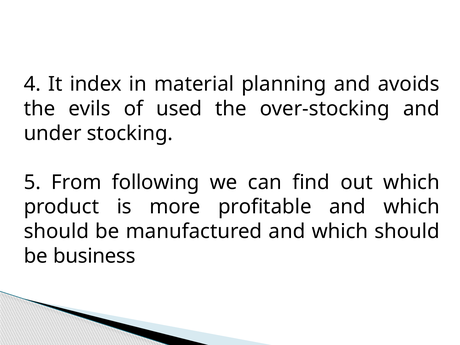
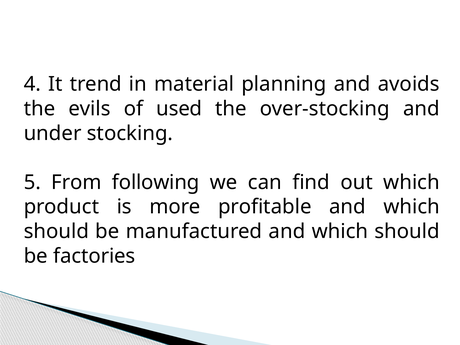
index: index -> trend (96, 84)
business: business -> factories (94, 256)
